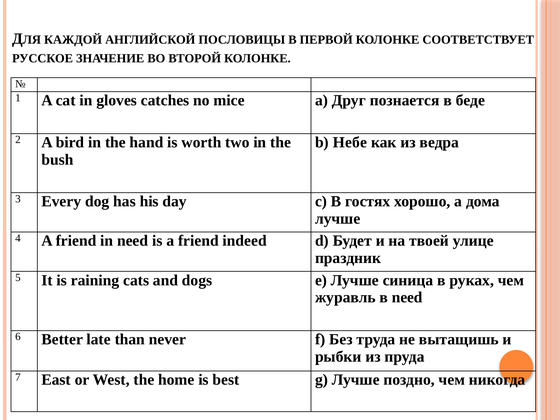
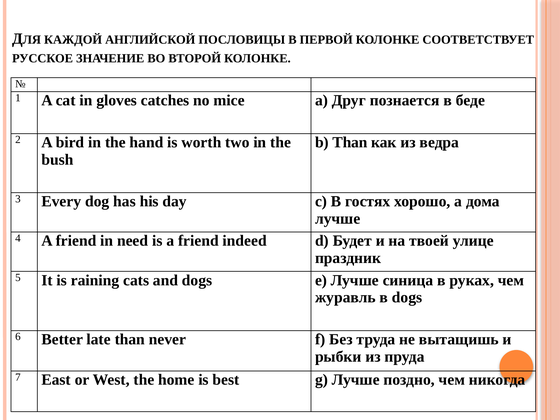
b Небе: Небе -> Than (350, 142)
в need: need -> dogs (407, 297)
